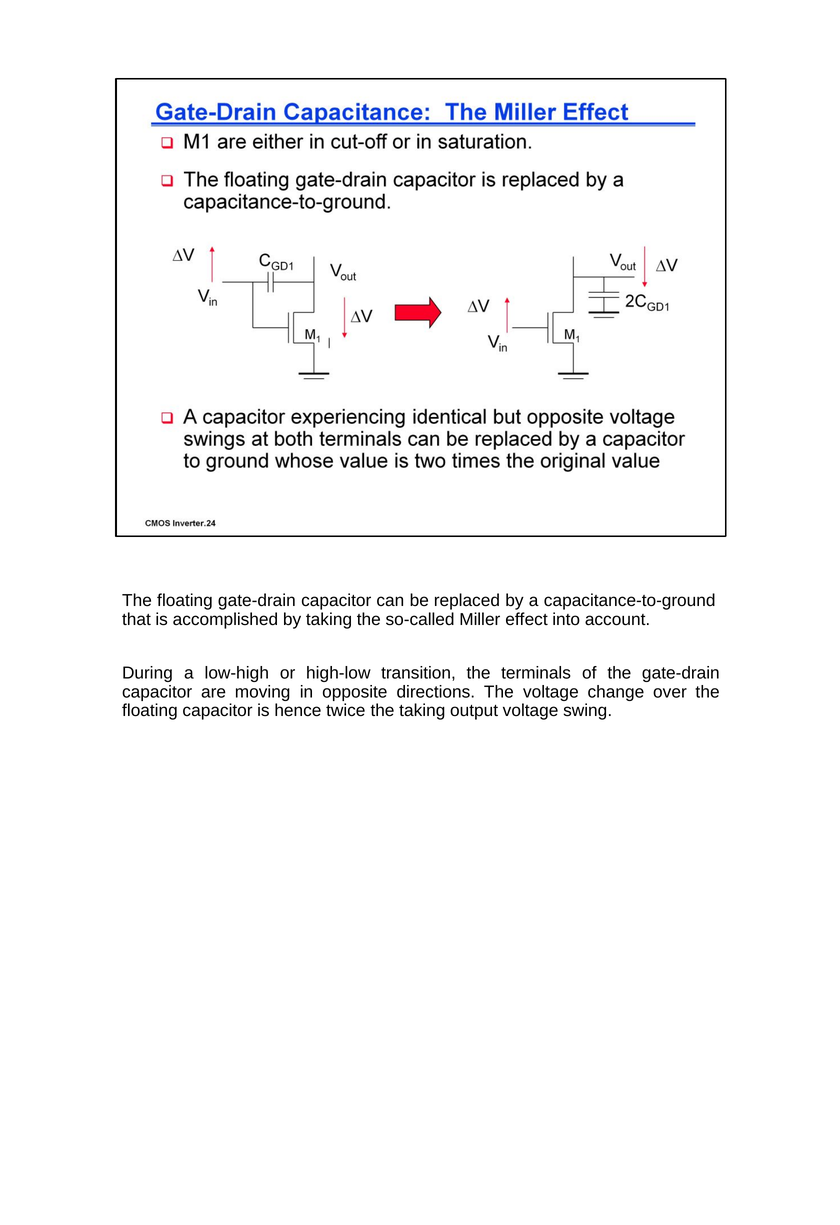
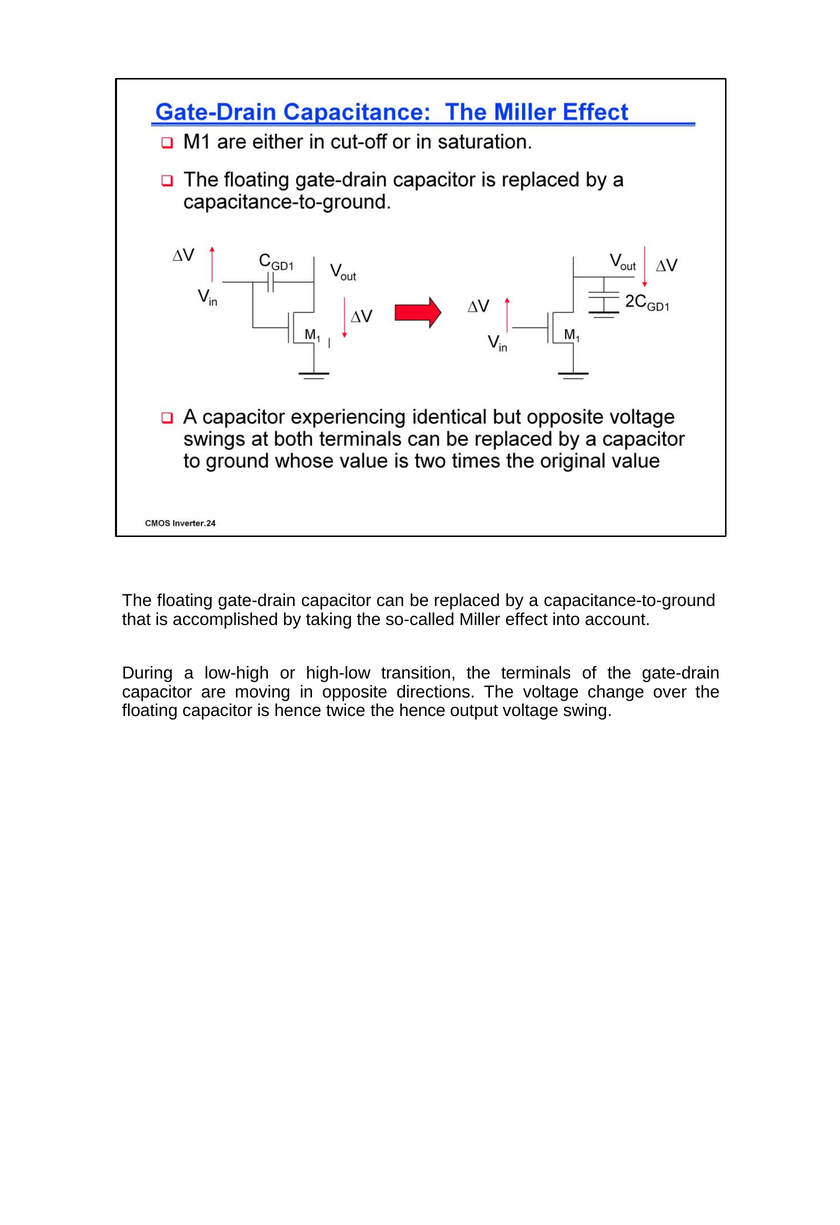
the taking: taking -> hence (422, 710)
